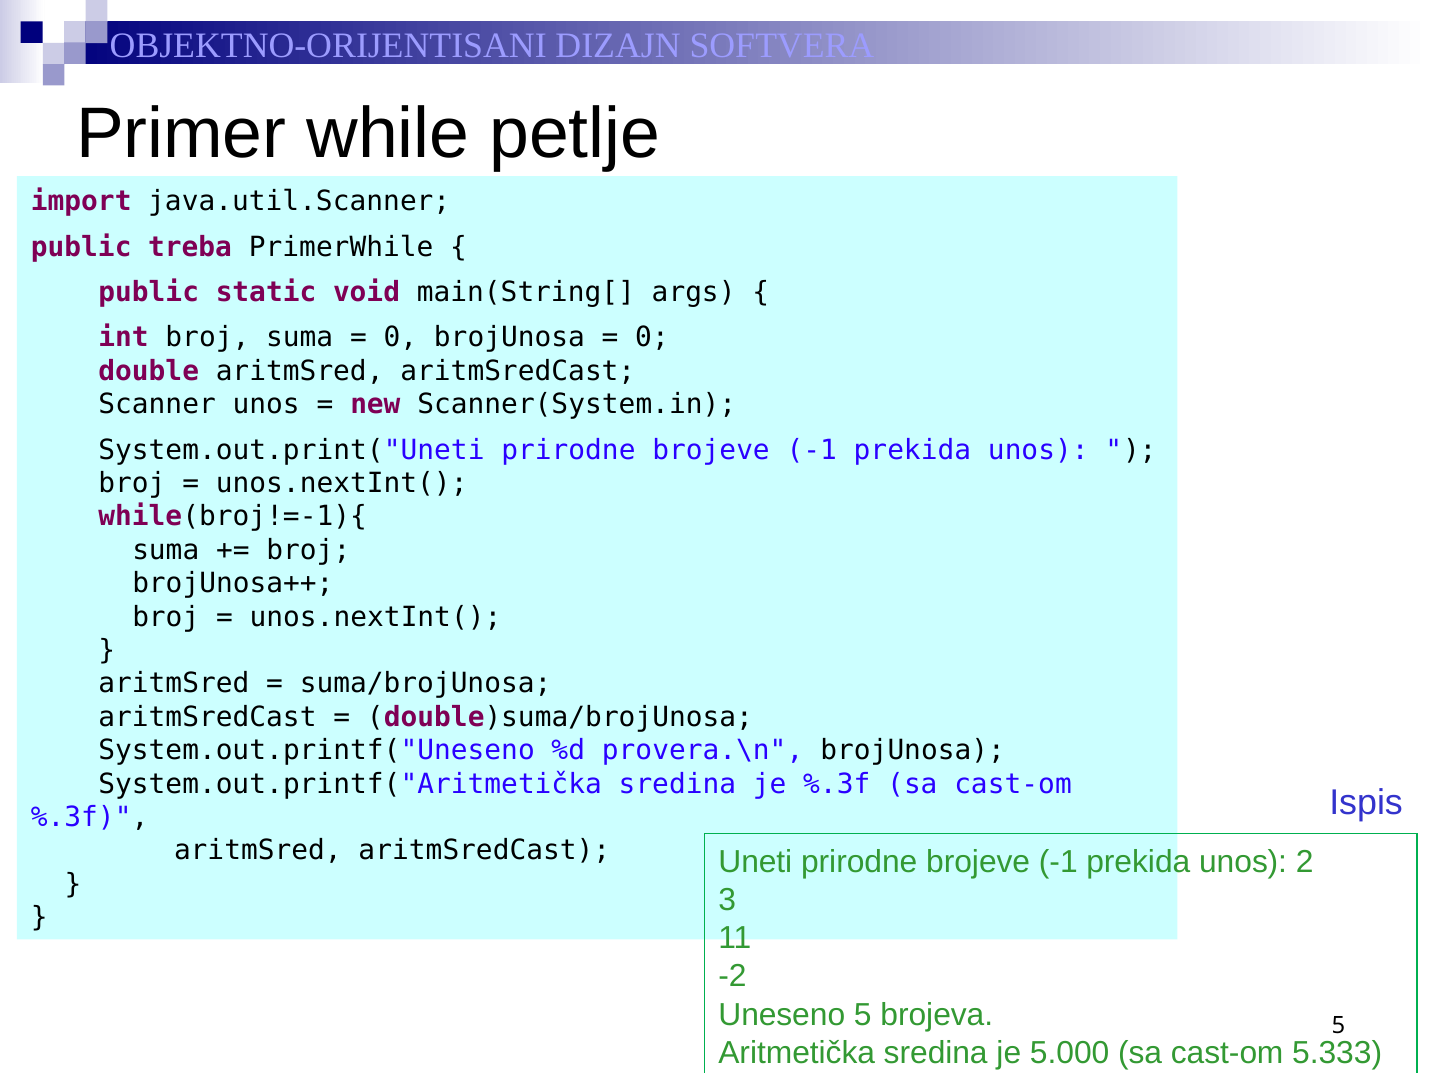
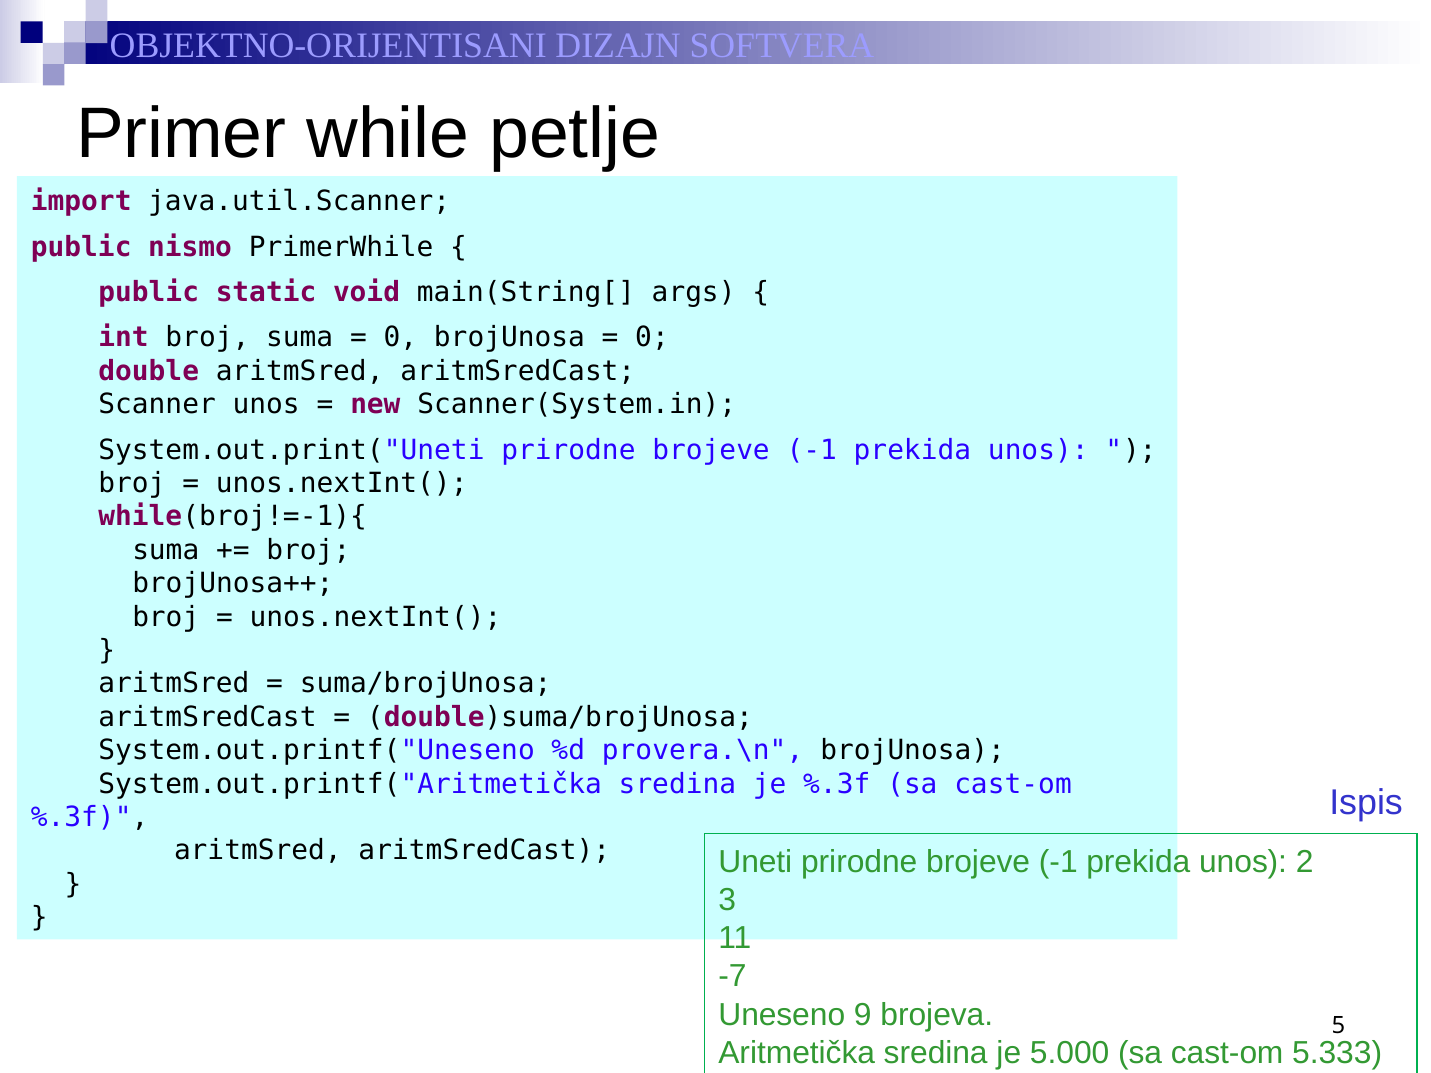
treba: treba -> nismo (190, 247)
-2: -2 -> -7 (733, 977)
Uneseno 5: 5 -> 9 (863, 1015)
